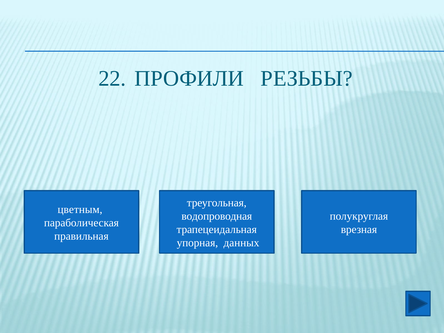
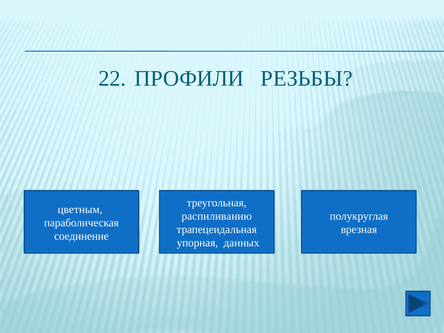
водопроводная: водопроводная -> распиливанию (217, 216)
правильная: правильная -> соединение (81, 236)
